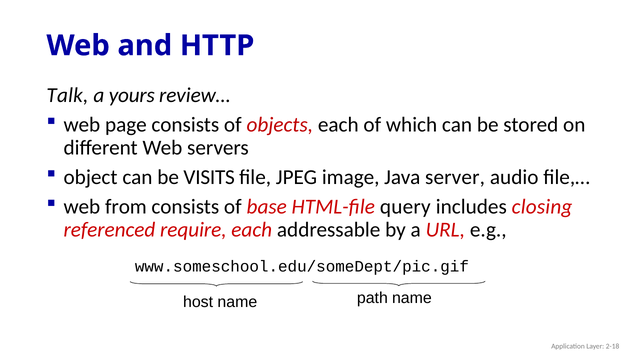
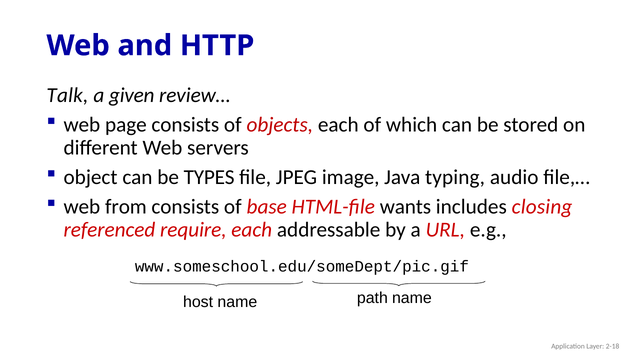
yours: yours -> given (132, 95)
VISITS: VISITS -> TYPES (209, 177)
server: server -> typing (455, 177)
query: query -> wants (405, 207)
